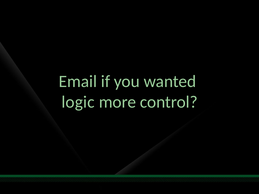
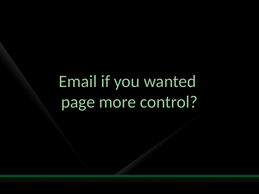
logic: logic -> page (78, 102)
